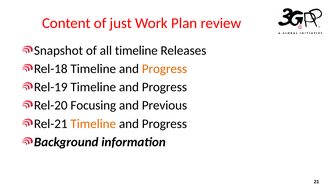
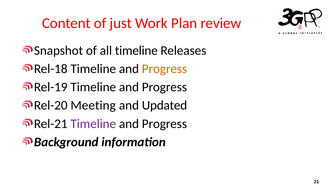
Focusing: Focusing -> Meeting (93, 105)
Previous: Previous -> Updated (164, 105)
Timeline colour: orange -> purple (93, 124)
